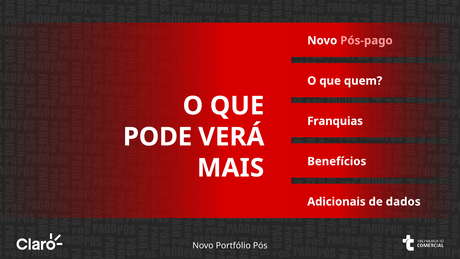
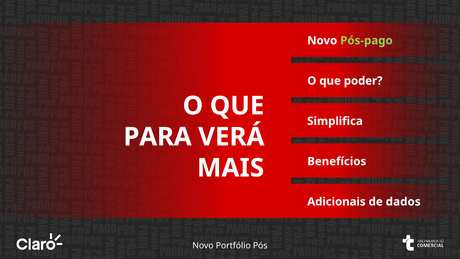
Pós-pago colour: pink -> light green (366, 41)
quem: quem -> poder (363, 81)
Franquias: Franquias -> Simplifica (335, 121)
PODE: PODE -> PARA (158, 137)
